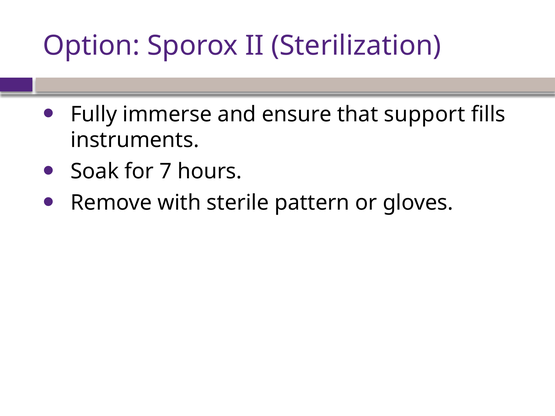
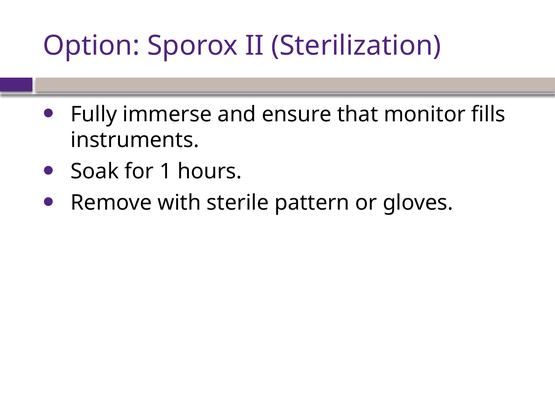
support: support -> monitor (425, 114)
7: 7 -> 1 (166, 172)
